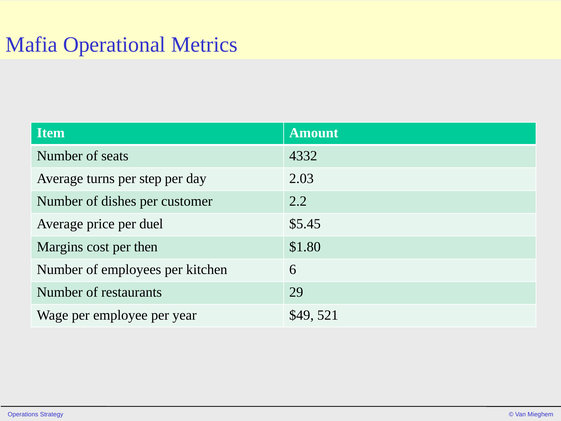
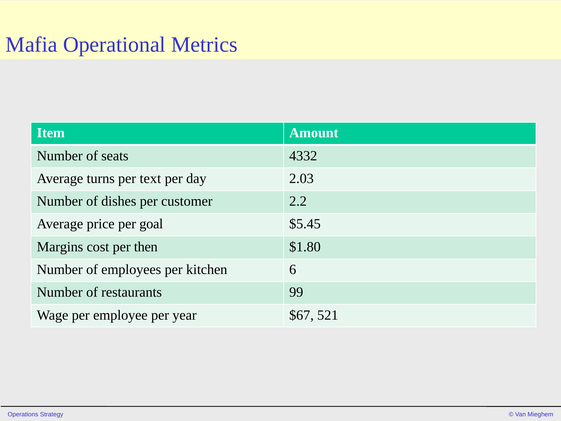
step: step -> text (150, 178)
duel: duel -> goal (151, 224)
29: 29 -> 99 (296, 292)
$49: $49 -> $67 (301, 315)
